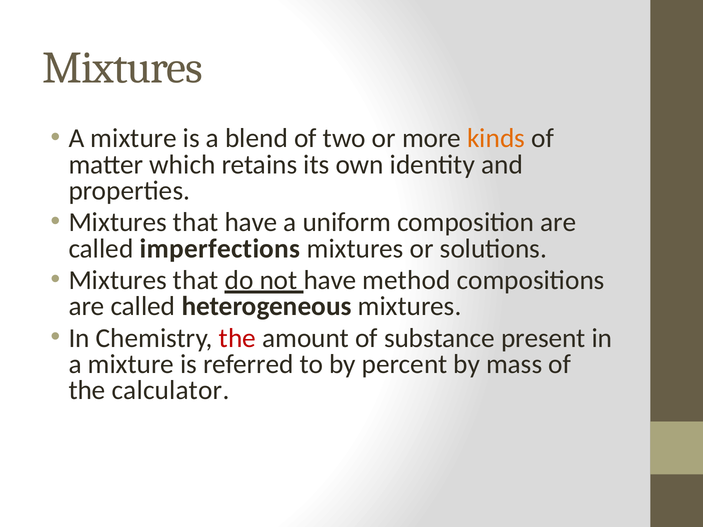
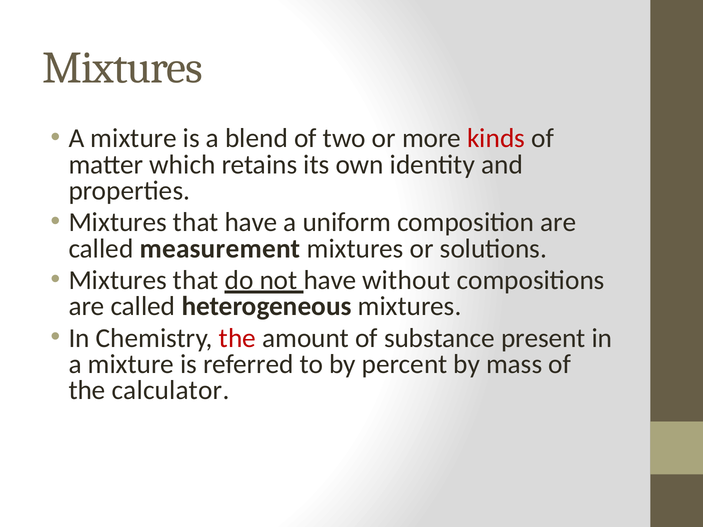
kinds colour: orange -> red (496, 138)
imperfections: imperfections -> measurement (220, 249)
method: method -> without (406, 280)
